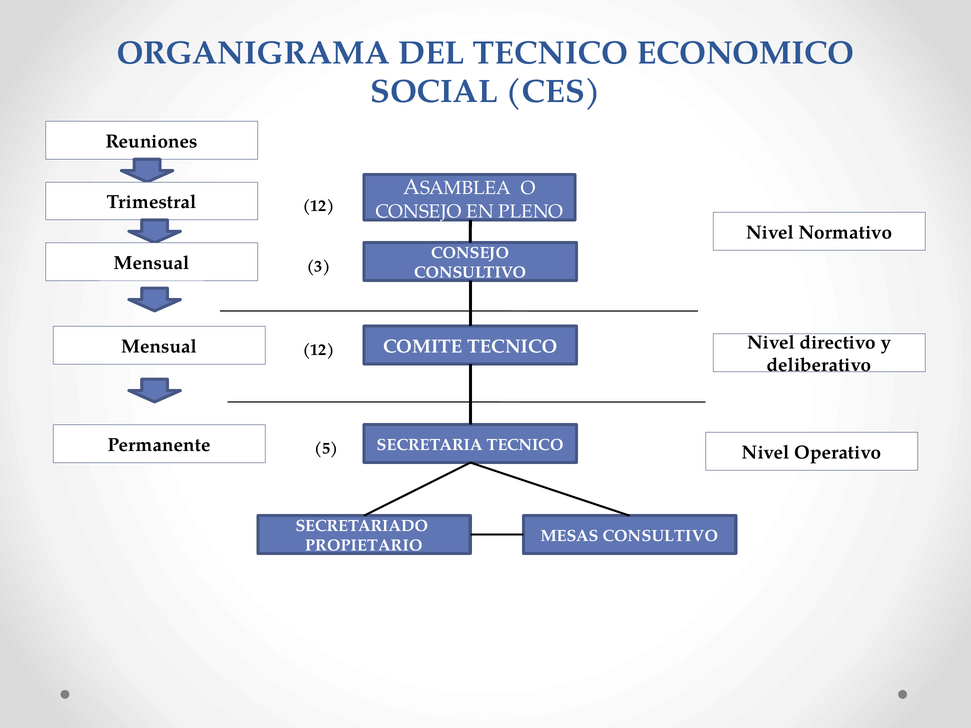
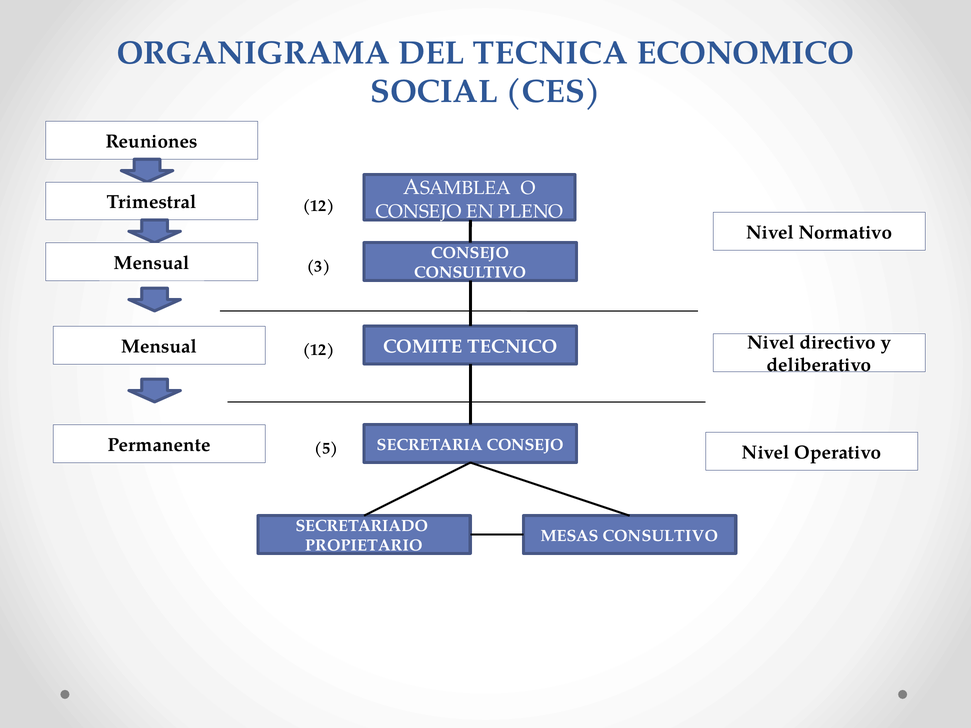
DEL TECNICO: TECNICO -> TECNICA (550, 53)
SECRETARIA TECNICO: TECNICO -> CONSEJO (525, 445)
